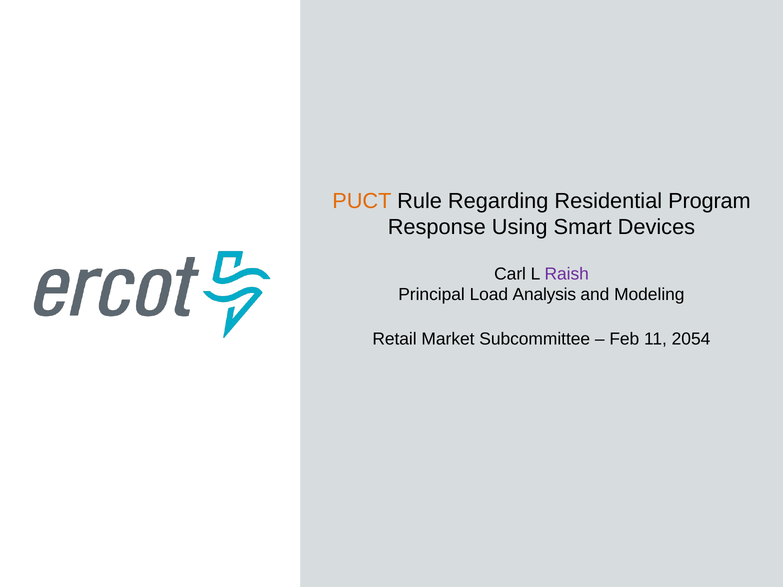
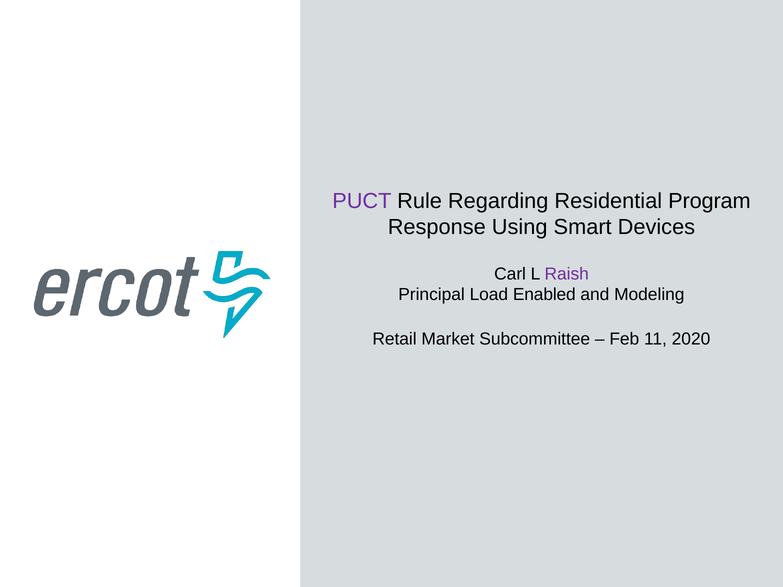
PUCT colour: orange -> purple (362, 201)
Analysis: Analysis -> Enabled (544, 295)
2054: 2054 -> 2020 (691, 339)
